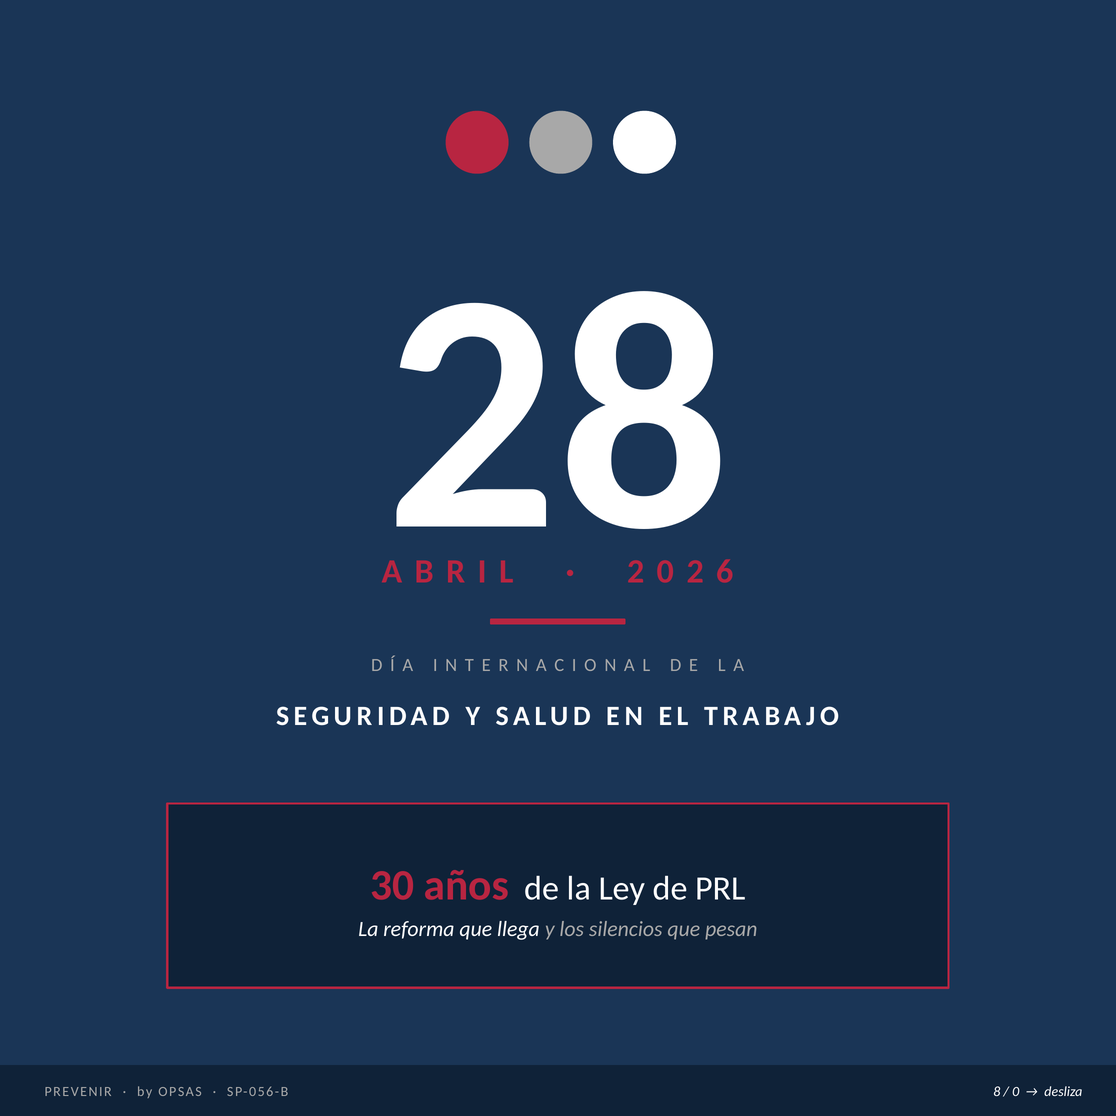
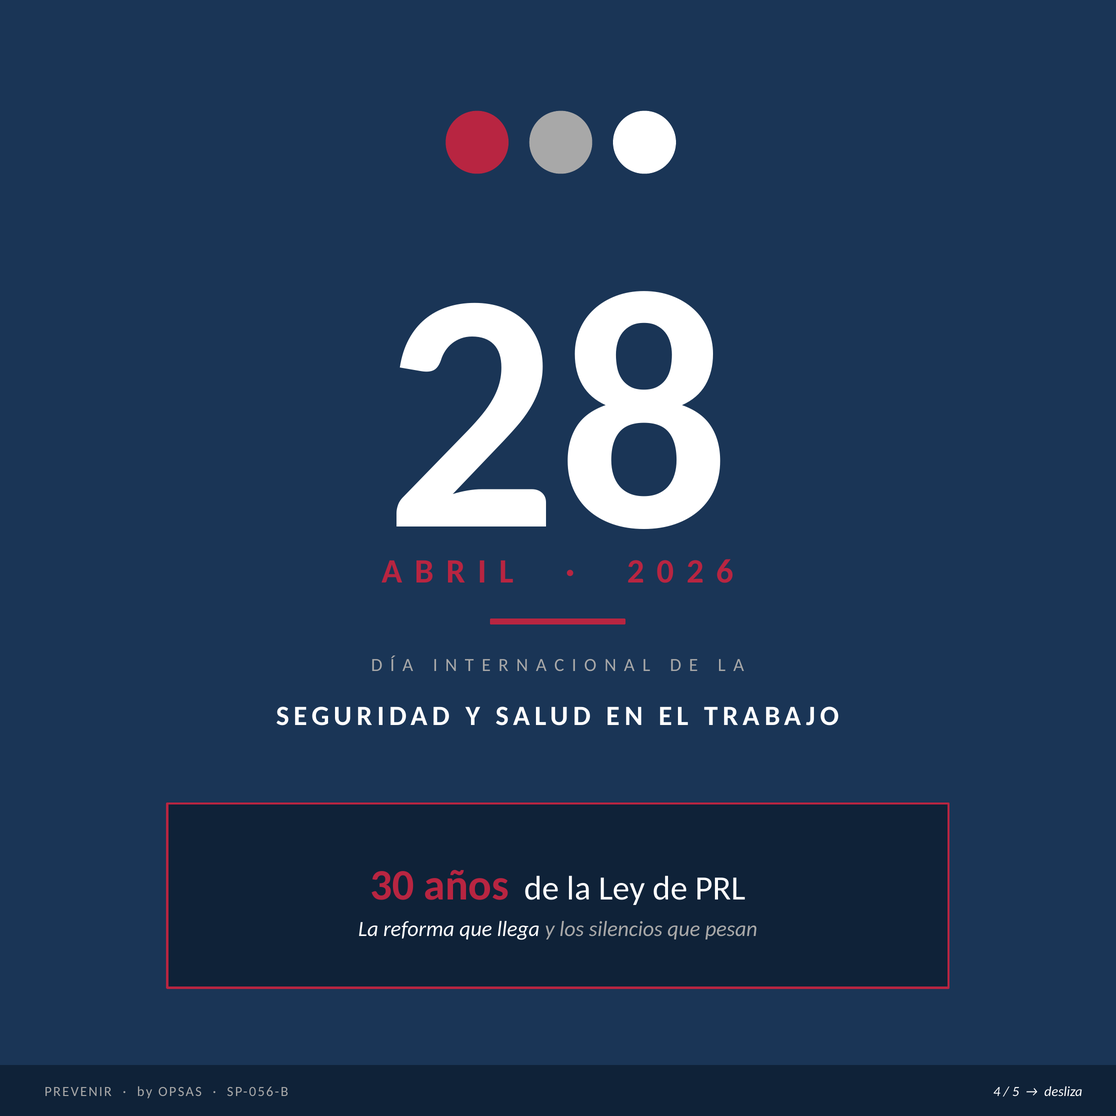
8: 8 -> 4 (997, 1092)
0: 0 -> 5 (1016, 1092)
